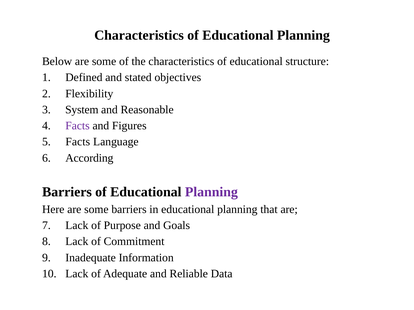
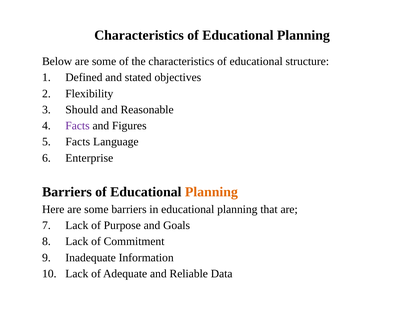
System: System -> Should (82, 110)
According: According -> Enterprise (89, 158)
Planning colour: purple -> orange (211, 192)
